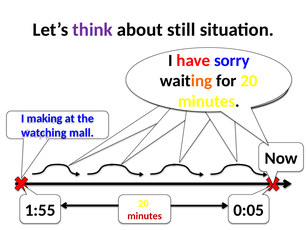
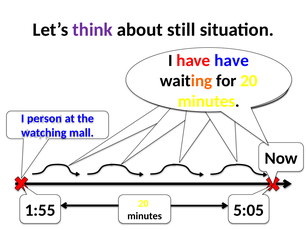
have sorry: sorry -> have (232, 60)
making: making -> person (44, 119)
0:05: 0:05 -> 5:05 (249, 210)
minutes colour: red -> black (145, 216)
